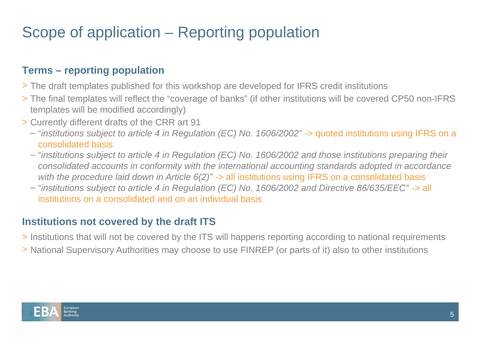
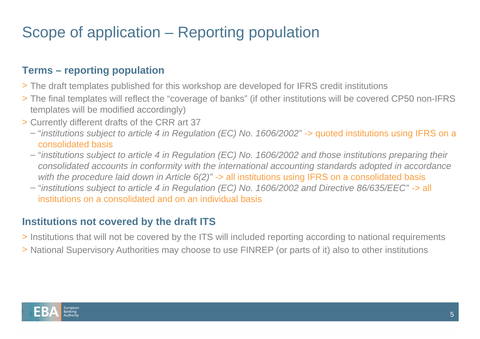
91: 91 -> 37 (196, 123)
happens: happens -> included (248, 238)
